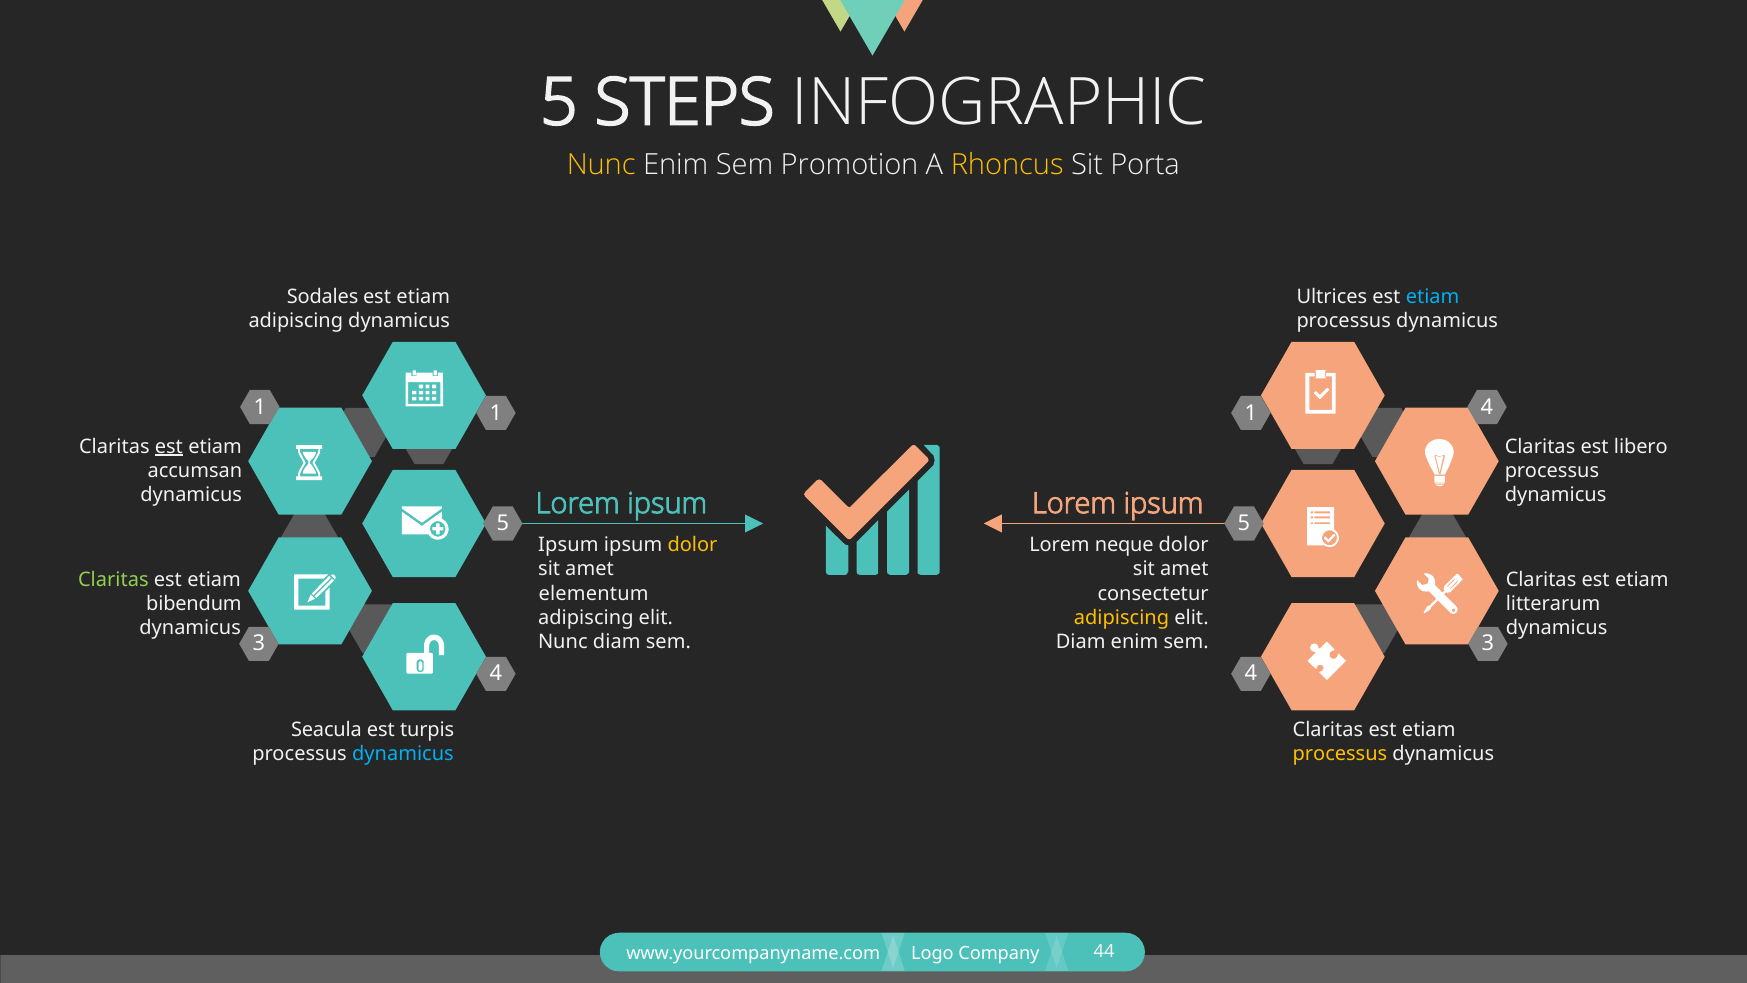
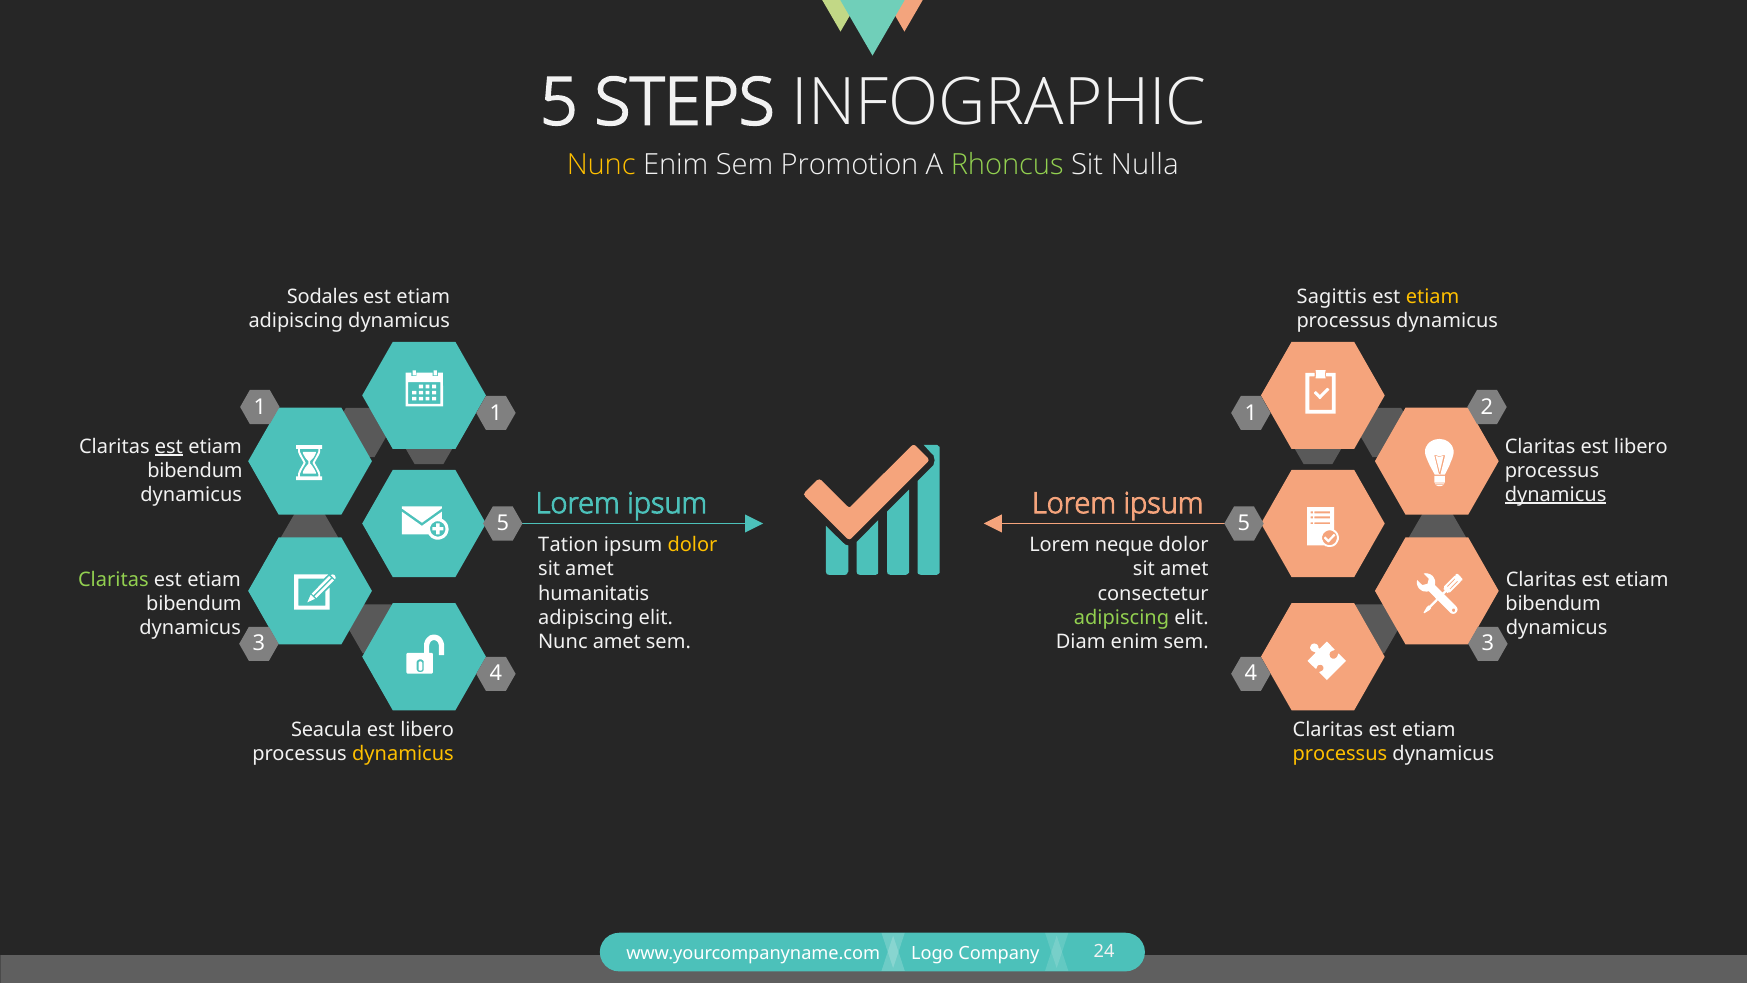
Rhoncus colour: yellow -> light green (1007, 165)
Porta: Porta -> Nulla (1145, 165)
Ultrices: Ultrices -> Sagittis (1332, 297)
etiam colour: light blue -> yellow (1433, 297)
1 4: 4 -> 2 (1487, 407)
accumsan: accumsan -> bibendum (195, 470)
dynamicus underline: none -> present (1556, 494)
Ipsum: Ipsum -> Tation (568, 545)
elementum: elementum -> humanitatis (594, 593)
litterarum: litterarum -> bibendum (1553, 604)
adipiscing colour: yellow -> light green (1122, 617)
Nunc diam: diam -> amet (617, 641)
turpis: turpis -> libero (427, 729)
dynamicus colour: light blue -> yellow (403, 753)
44: 44 -> 24 (1104, 951)
